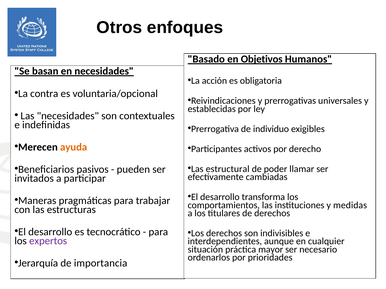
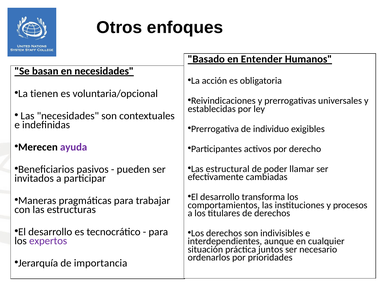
Objetivos: Objetivos -> Entender (262, 59)
contra: contra -> tienen (44, 94)
ayuda colour: orange -> purple (74, 147)
medidas: medidas -> procesos (350, 205)
mayor: mayor -> juntos (271, 250)
